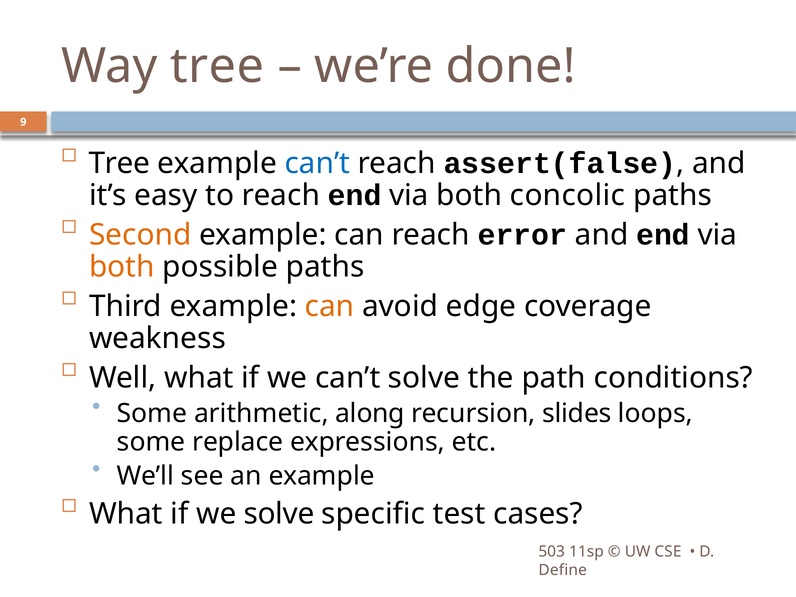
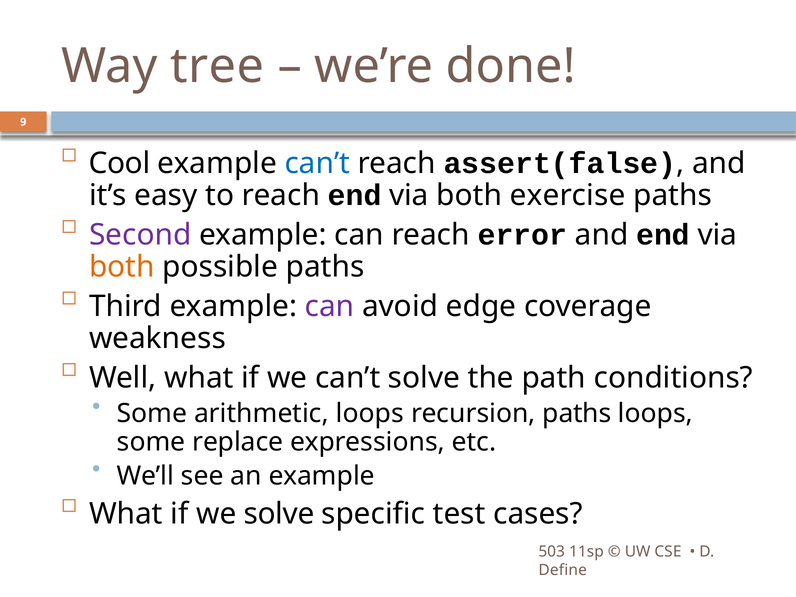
Tree: Tree -> Cool (119, 163)
concolic: concolic -> exercise (568, 196)
Second colour: orange -> purple (140, 235)
can colour: orange -> purple (330, 306)
arithmetic along: along -> loops (370, 413)
recursion slides: slides -> paths (577, 413)
